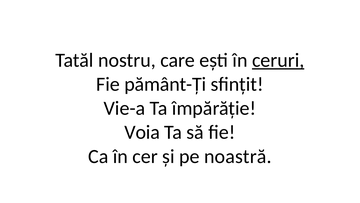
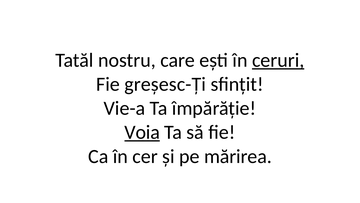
pământ-Ți: pământ-Ți -> greșesc-Ți (165, 84)
Voia underline: none -> present (142, 132)
noastră: noastră -> mărirea (238, 156)
